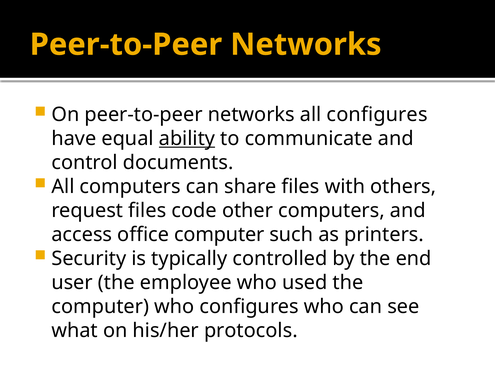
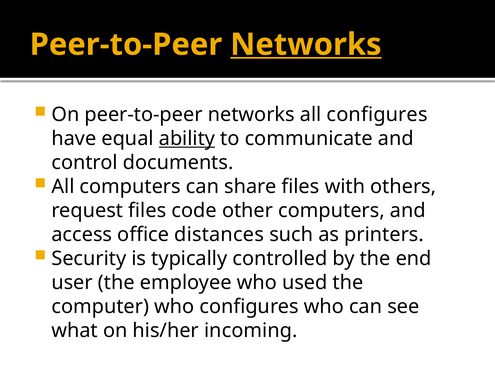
Networks underline: none -> present (306, 44)
office computer: computer -> distances (219, 234)
protocols: protocols -> incoming (251, 330)
